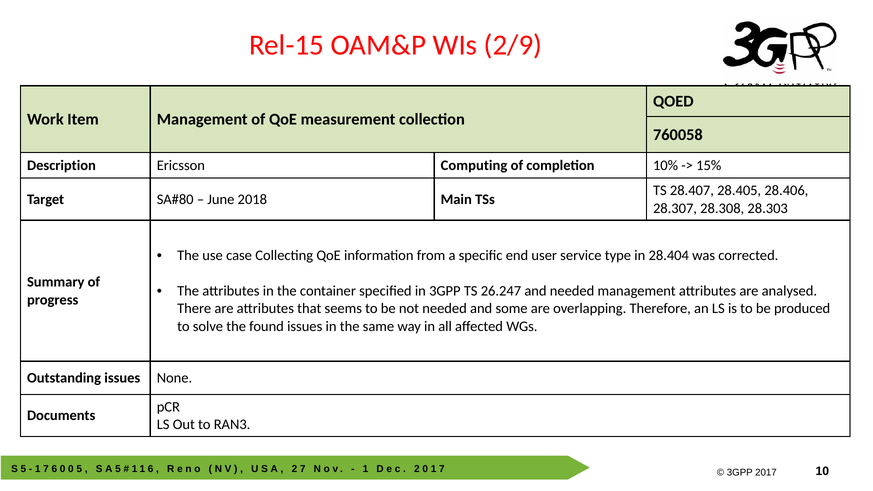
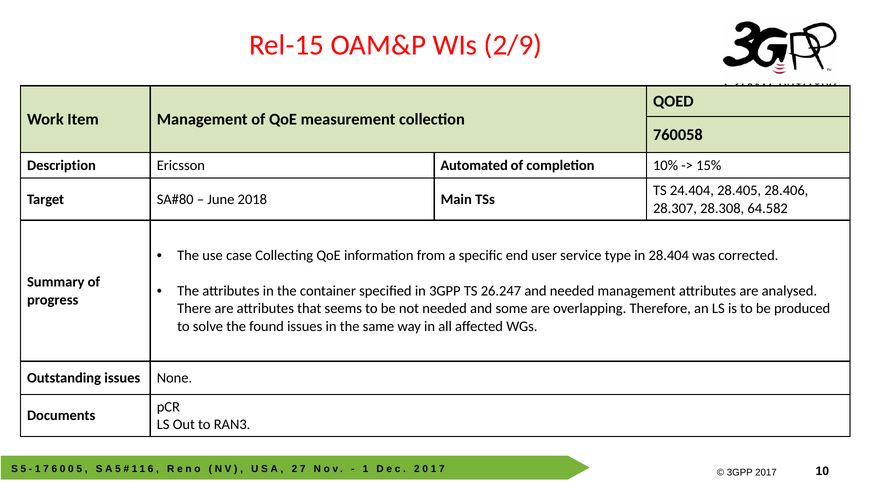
Computing: Computing -> Automated (474, 166)
28.407: 28.407 -> 24.404 (692, 190)
28.303: 28.303 -> 64.582 (768, 208)
